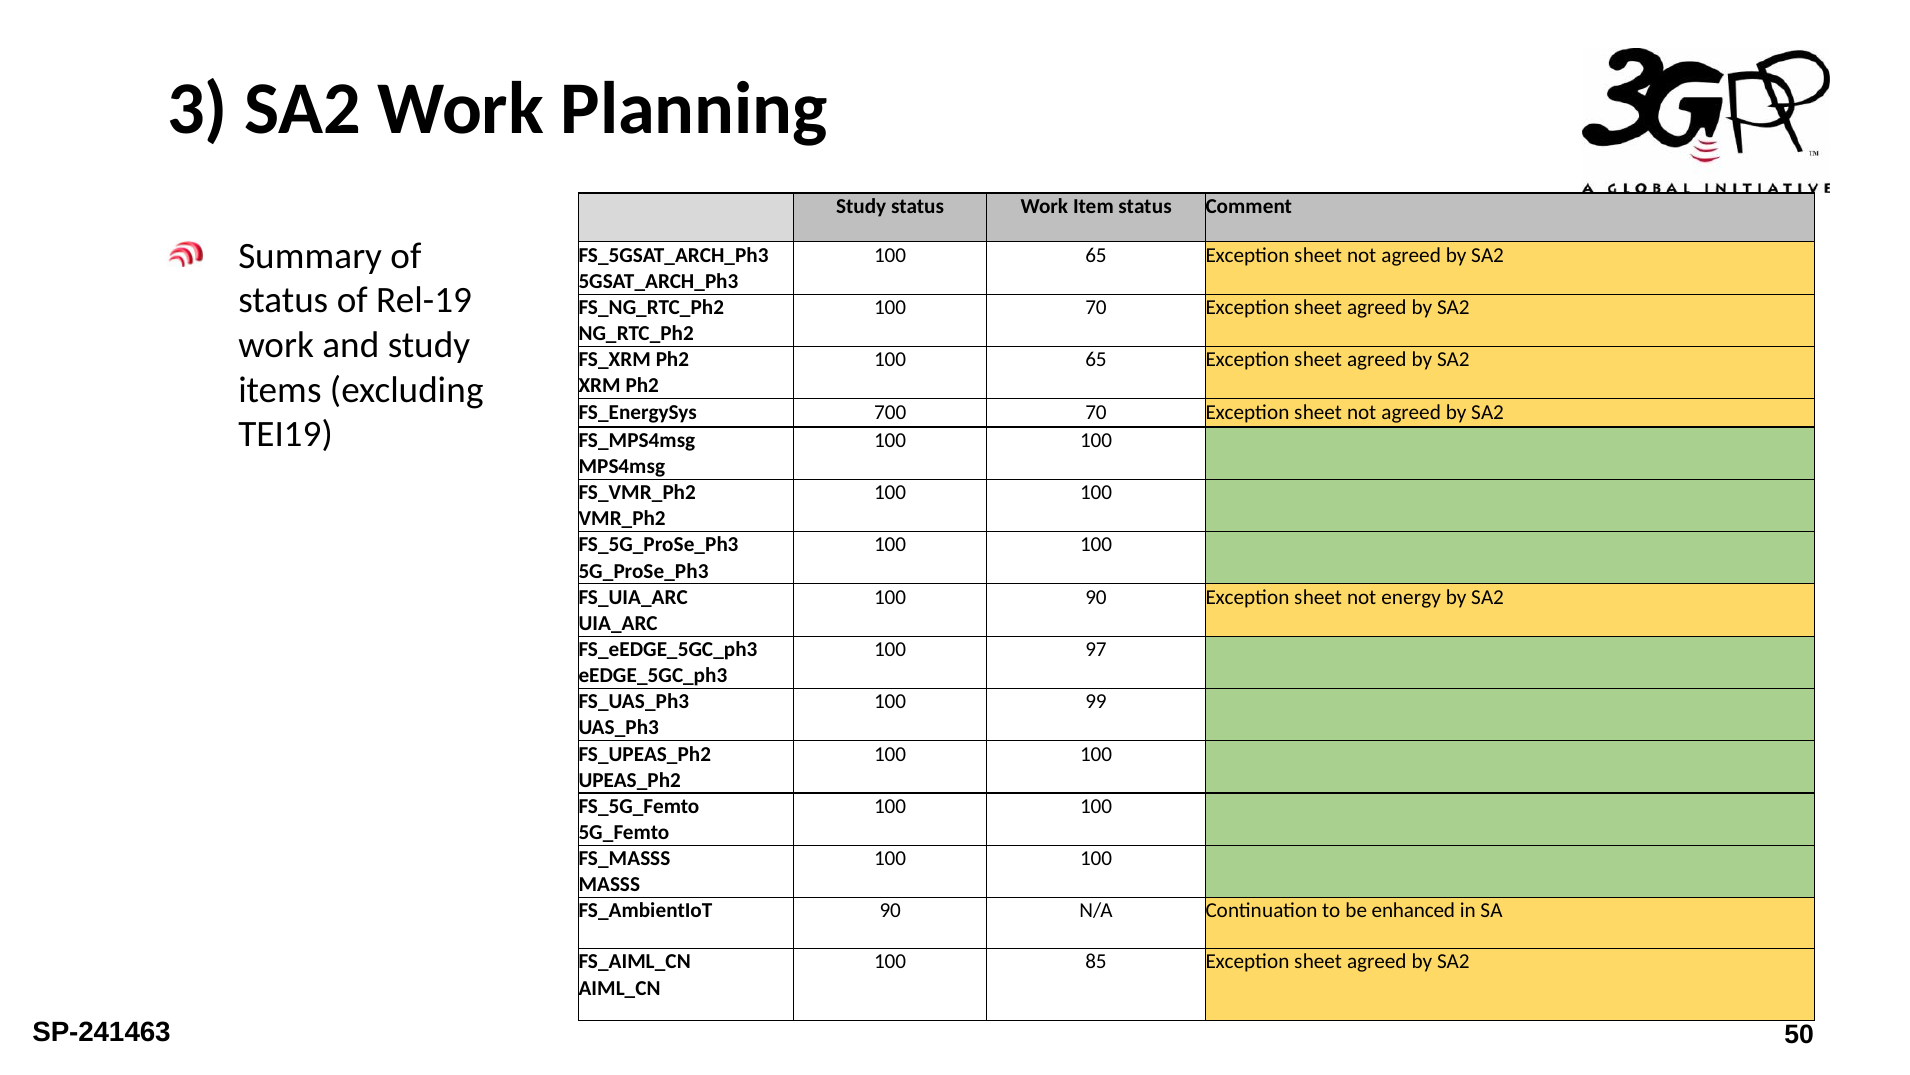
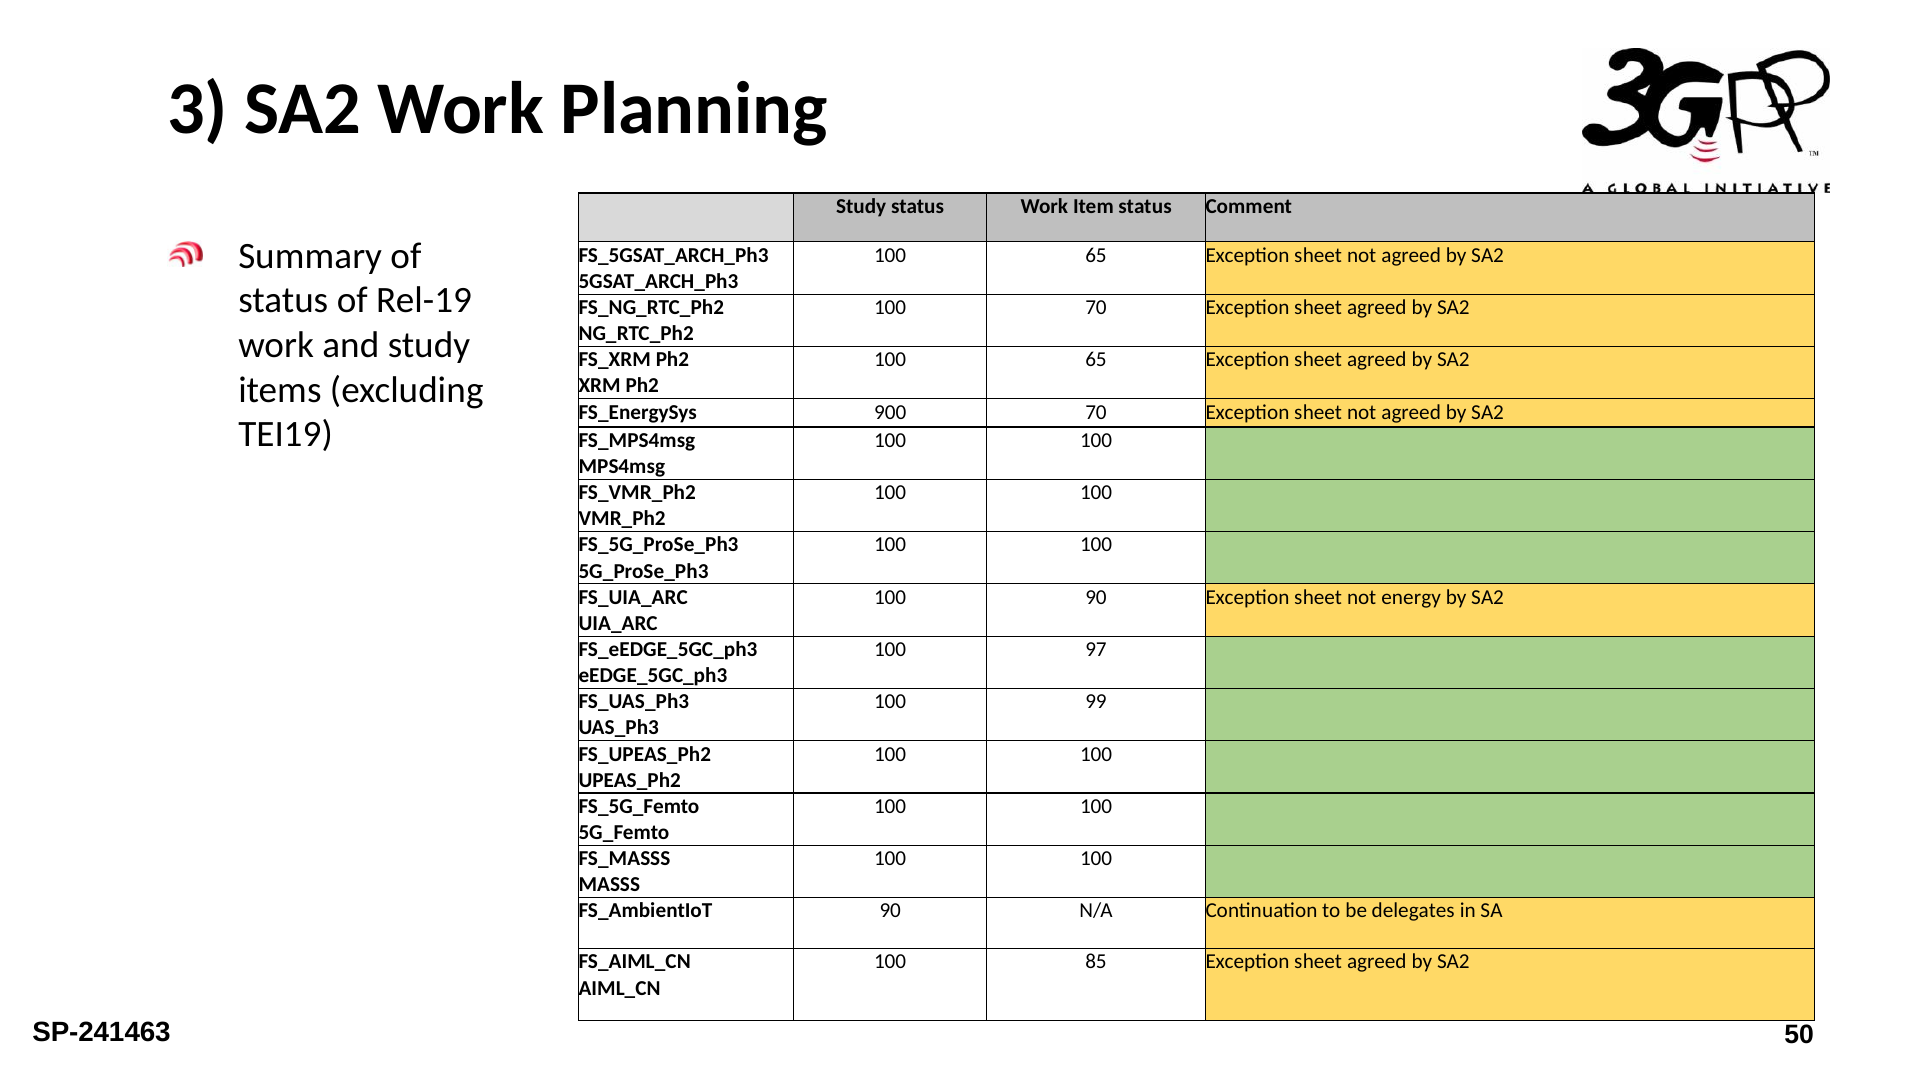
700: 700 -> 900 (890, 412)
enhanced: enhanced -> delegates (1413, 910)
